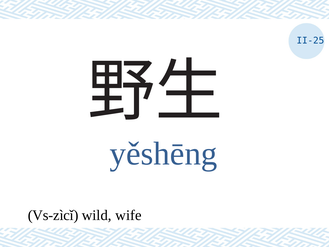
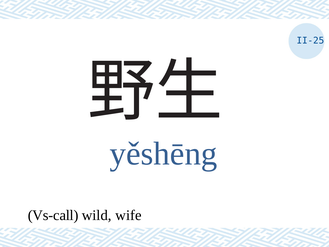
Vs-zìcǐ: Vs-zìcǐ -> Vs-call (53, 215)
